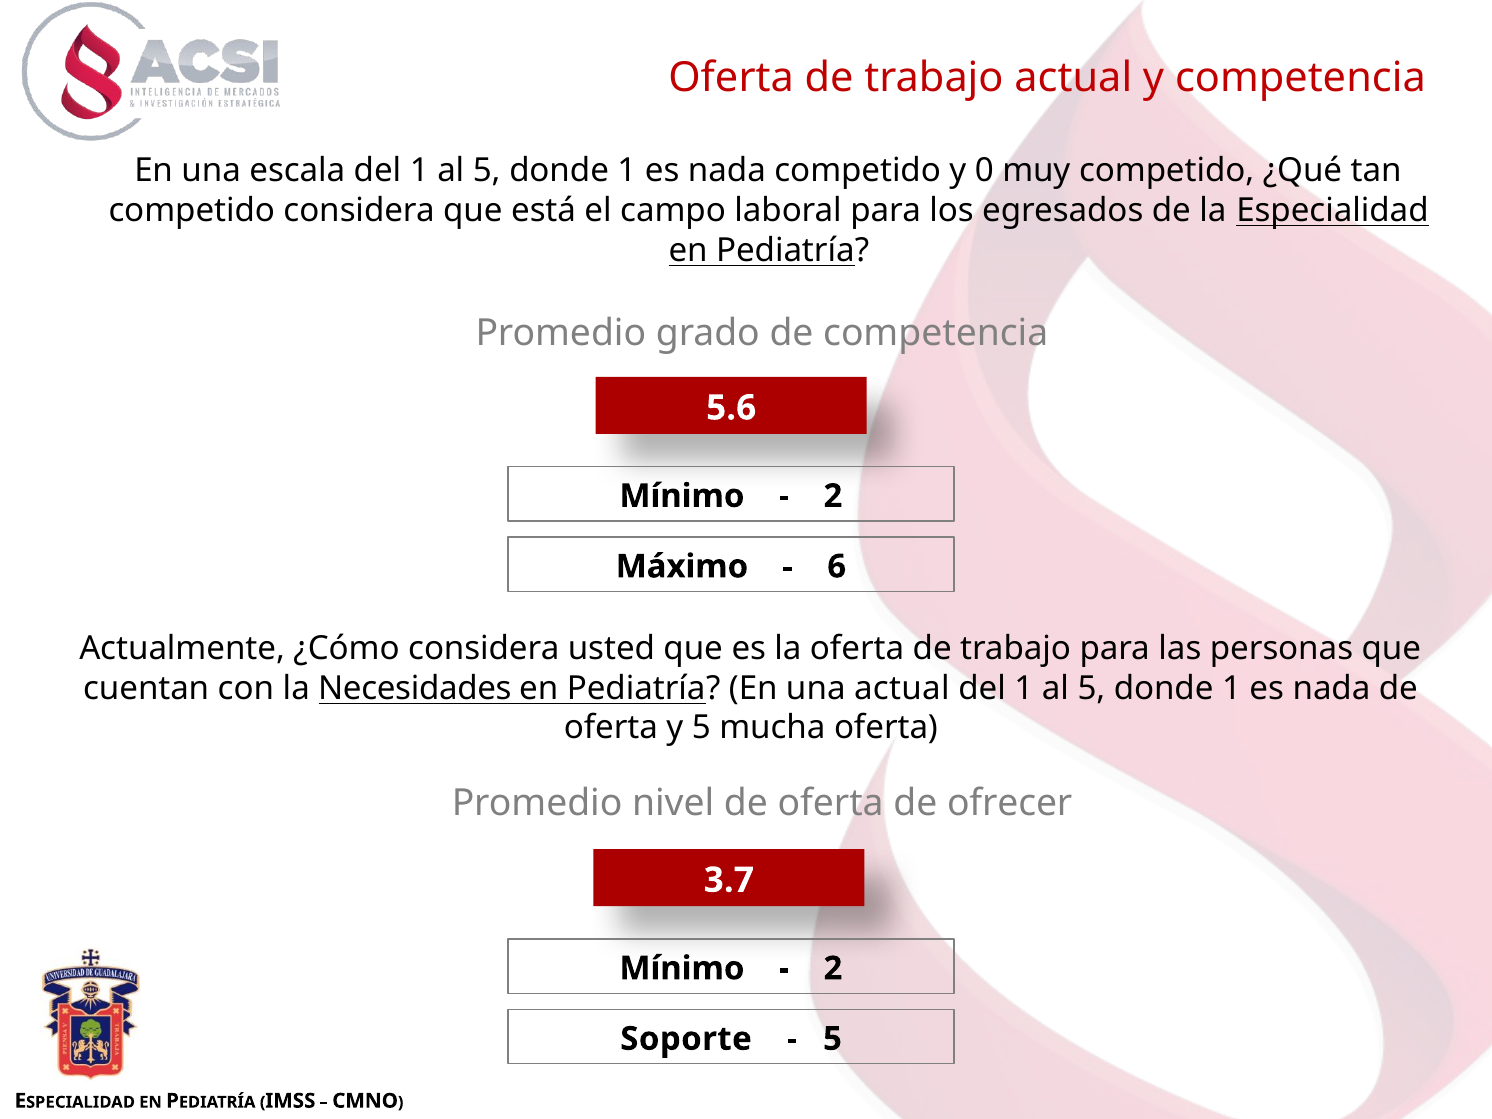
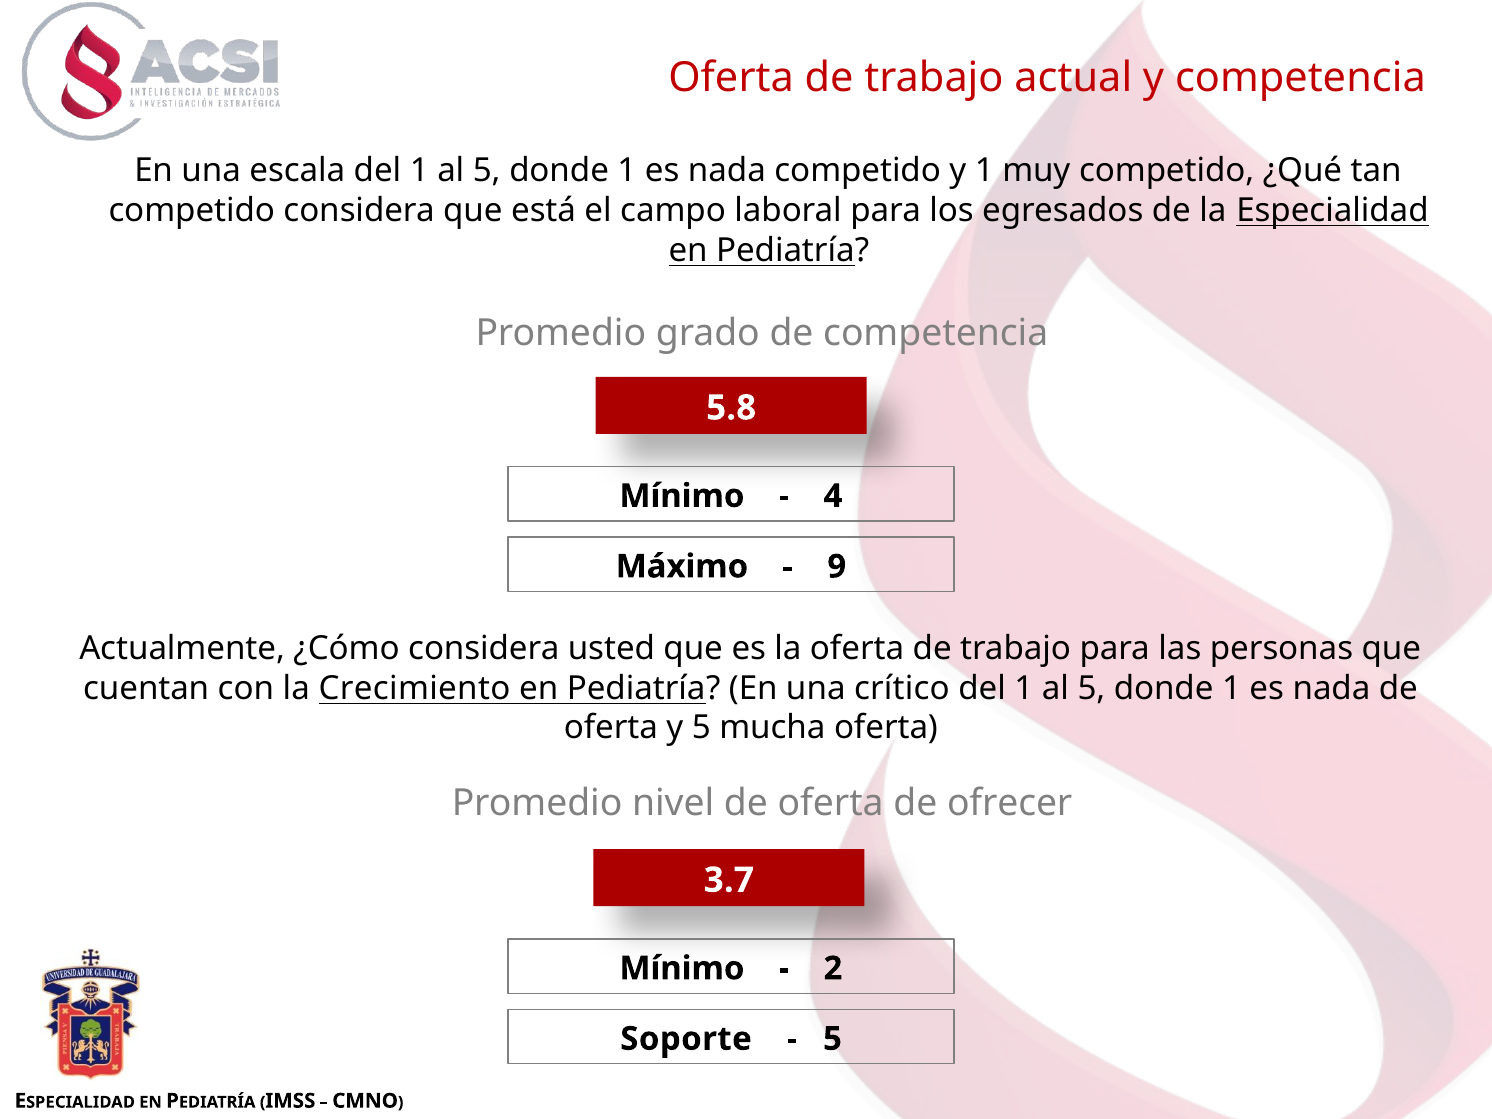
y 0: 0 -> 1 (984, 171)
5.6: 5.6 -> 5.8 (731, 408)
2: 2 -> 4 (833, 496)
6: 6 -> 9 (837, 567)
Necesidades: Necesidades -> Crecimiento (415, 688)
una actual: actual -> crítico (902, 688)
